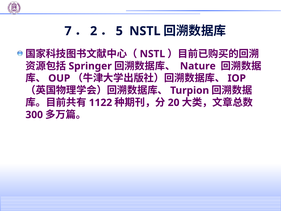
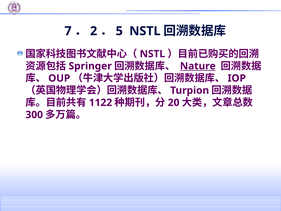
Nature underline: none -> present (198, 66)
